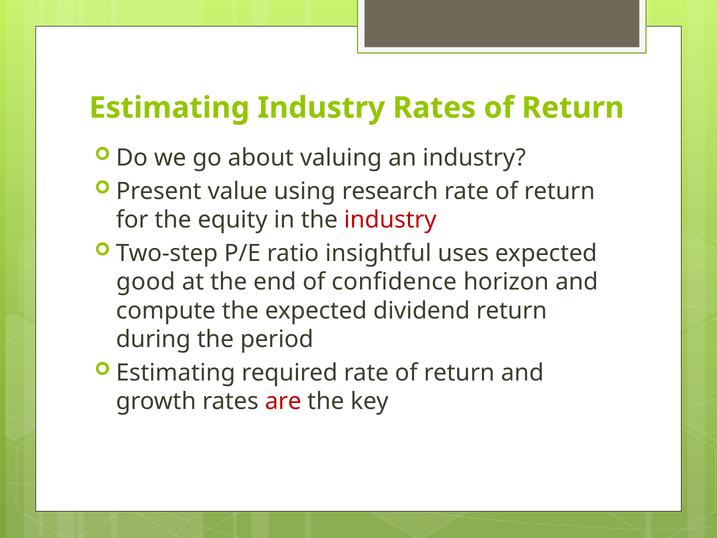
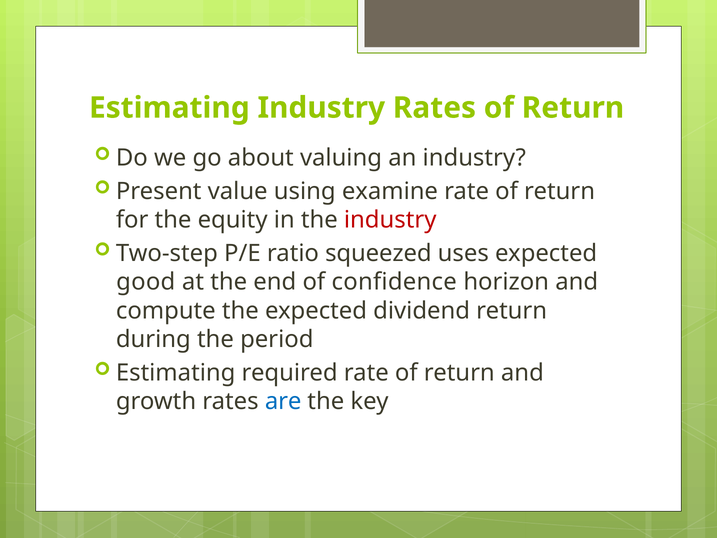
research: research -> examine (390, 191)
insightful: insightful -> squeezed (378, 253)
are colour: red -> blue (283, 401)
